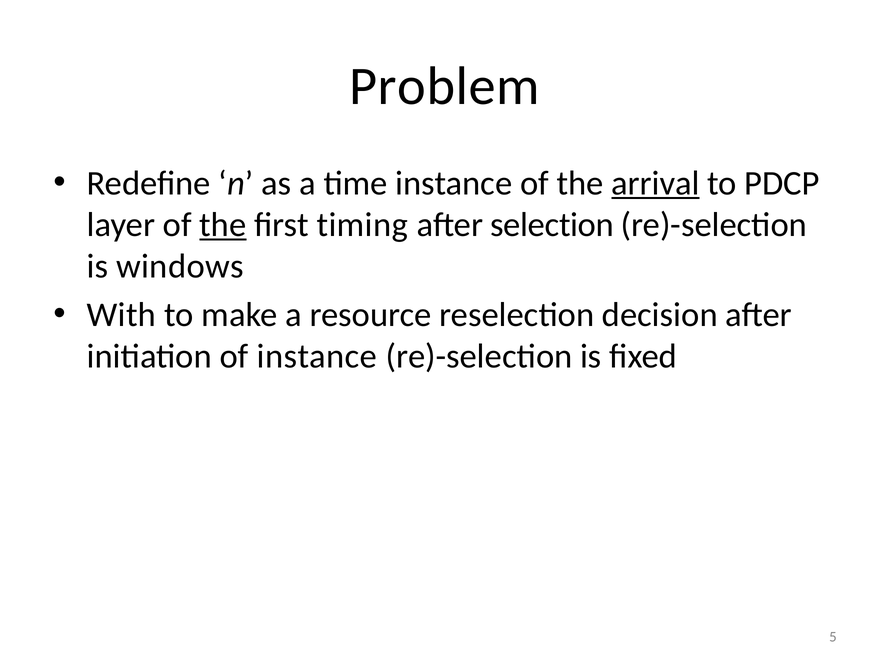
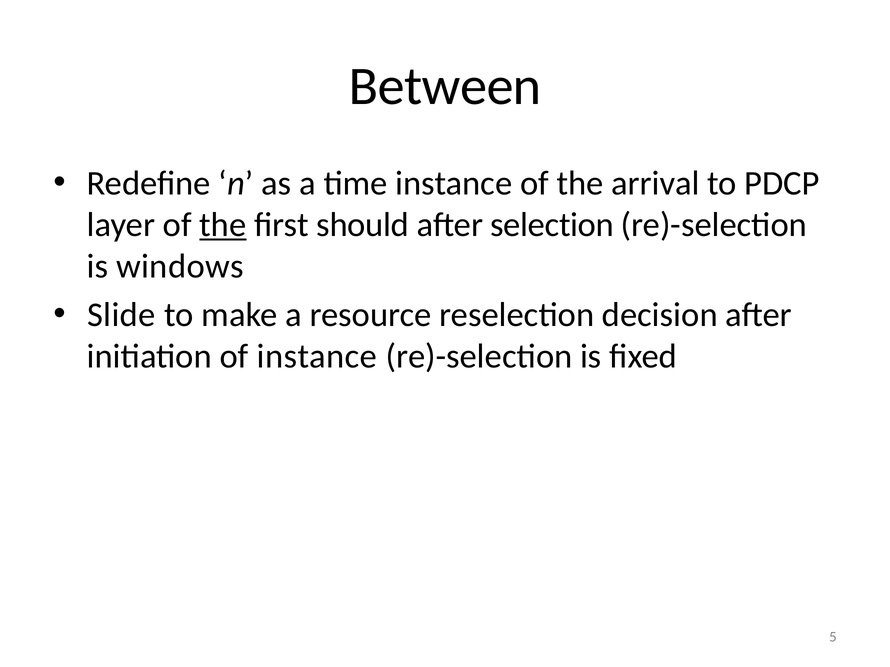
Problem: Problem -> Between (445, 86)
arrival underline: present -> none (655, 183)
timing: timing -> should (363, 225)
With: With -> Slide (121, 315)
